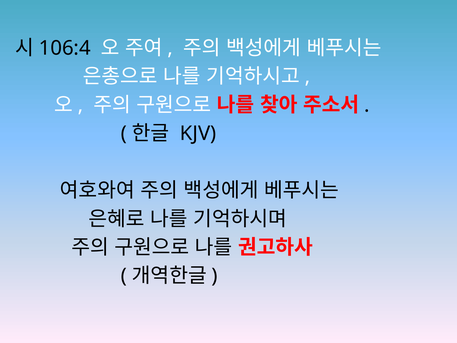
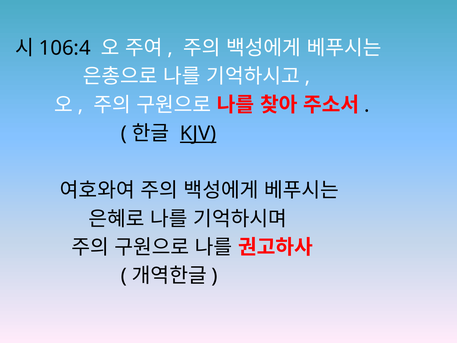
KJV underline: none -> present (198, 133)
